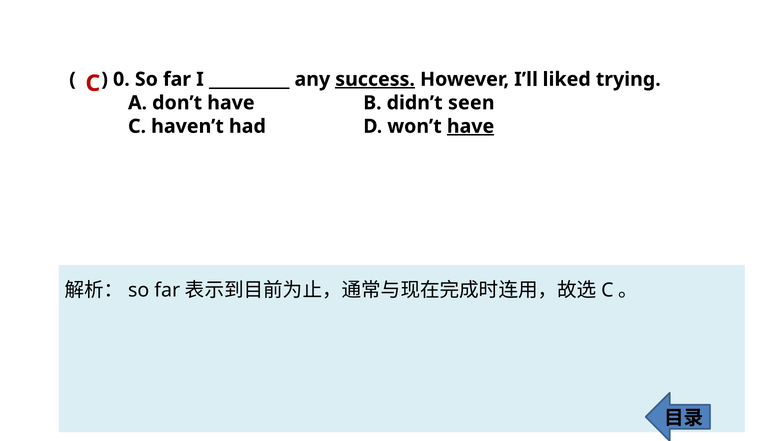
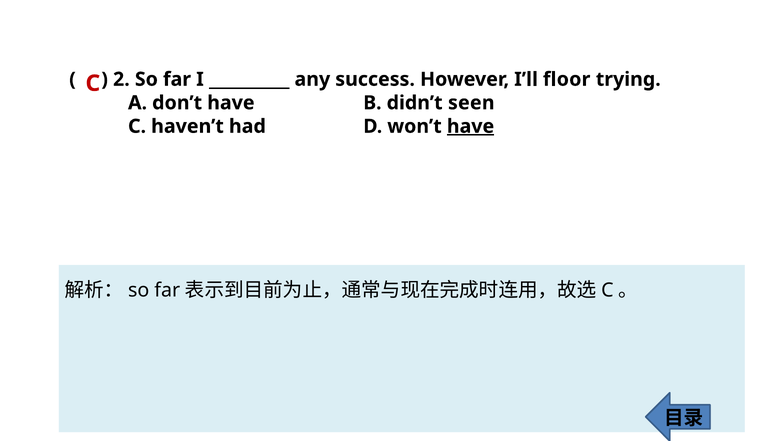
0: 0 -> 2 (121, 79)
success underline: present -> none (375, 79)
liked: liked -> floor (567, 79)
